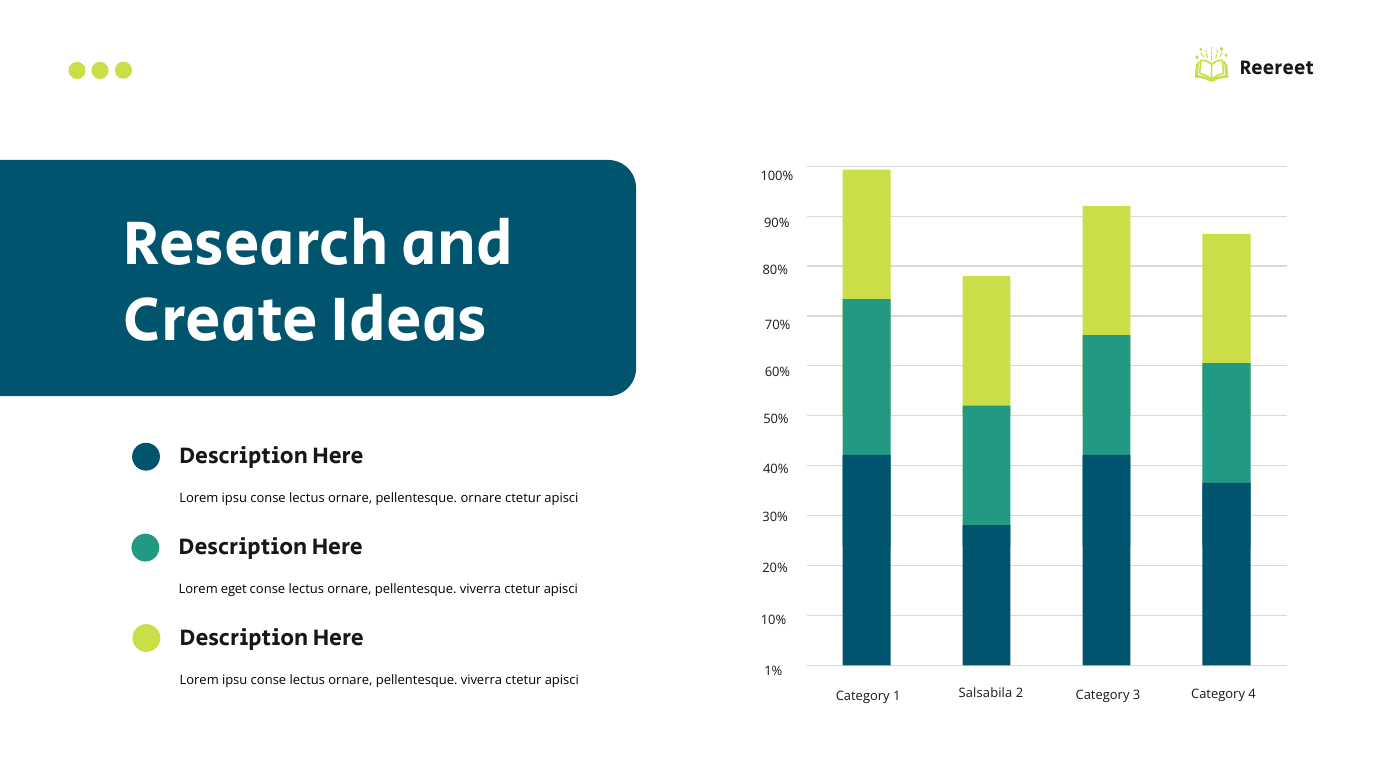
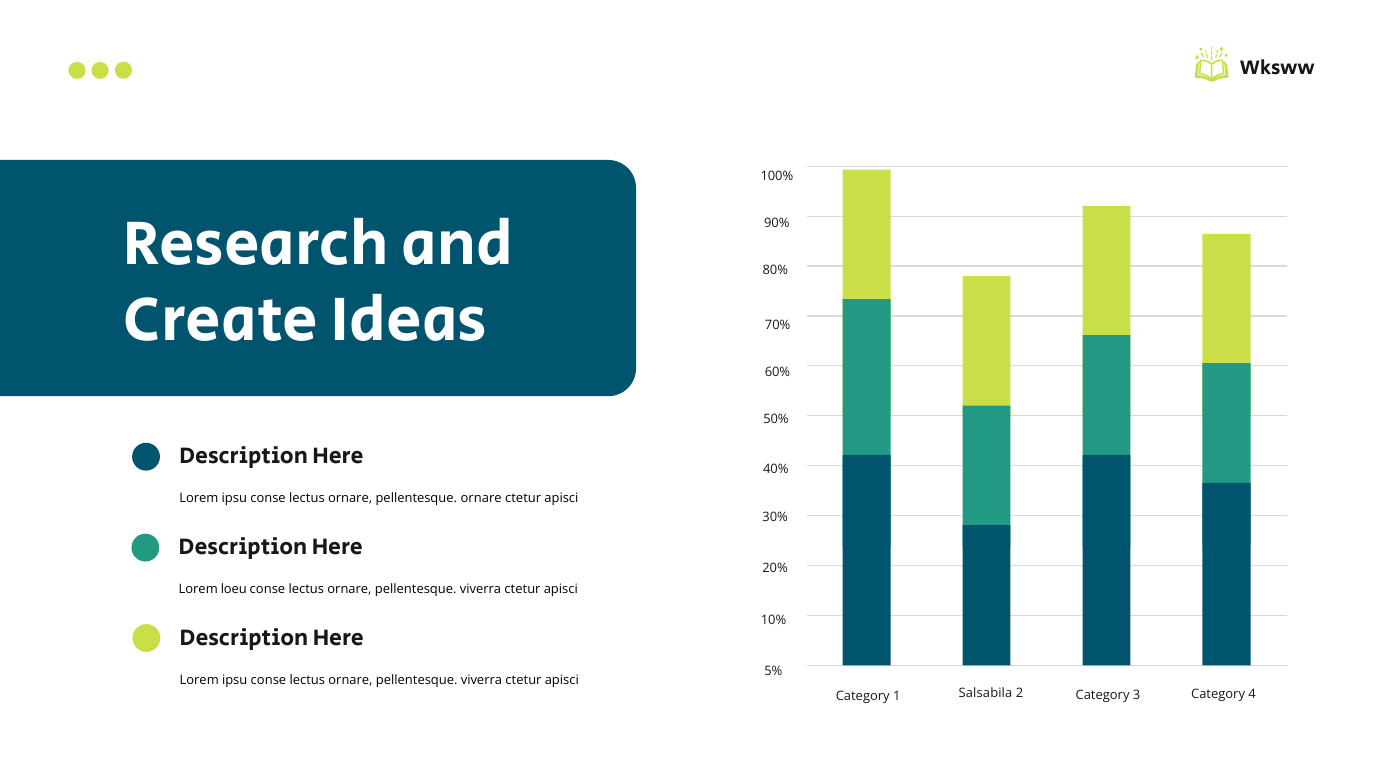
Reereet: Reereet -> Wksww (1277, 68)
eget: eget -> loeu (234, 589)
1%: 1% -> 5% (773, 671)
